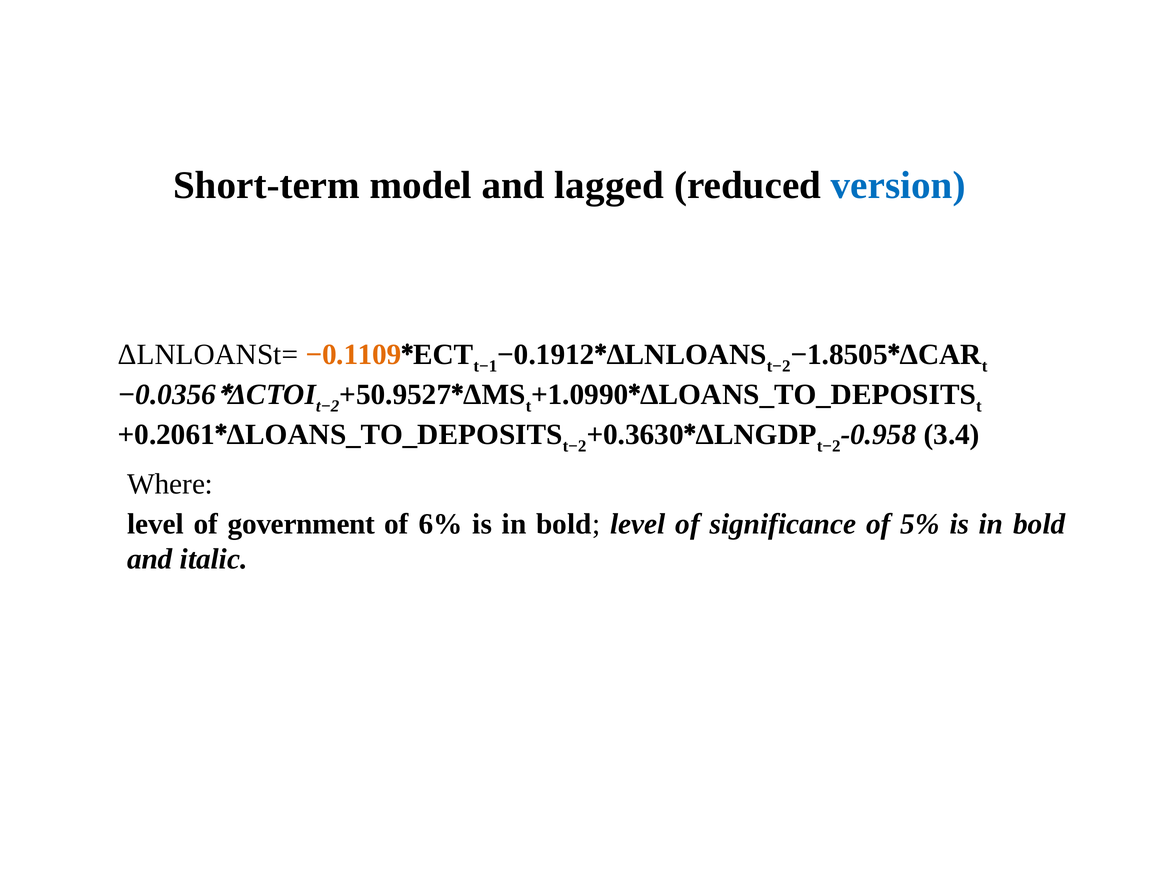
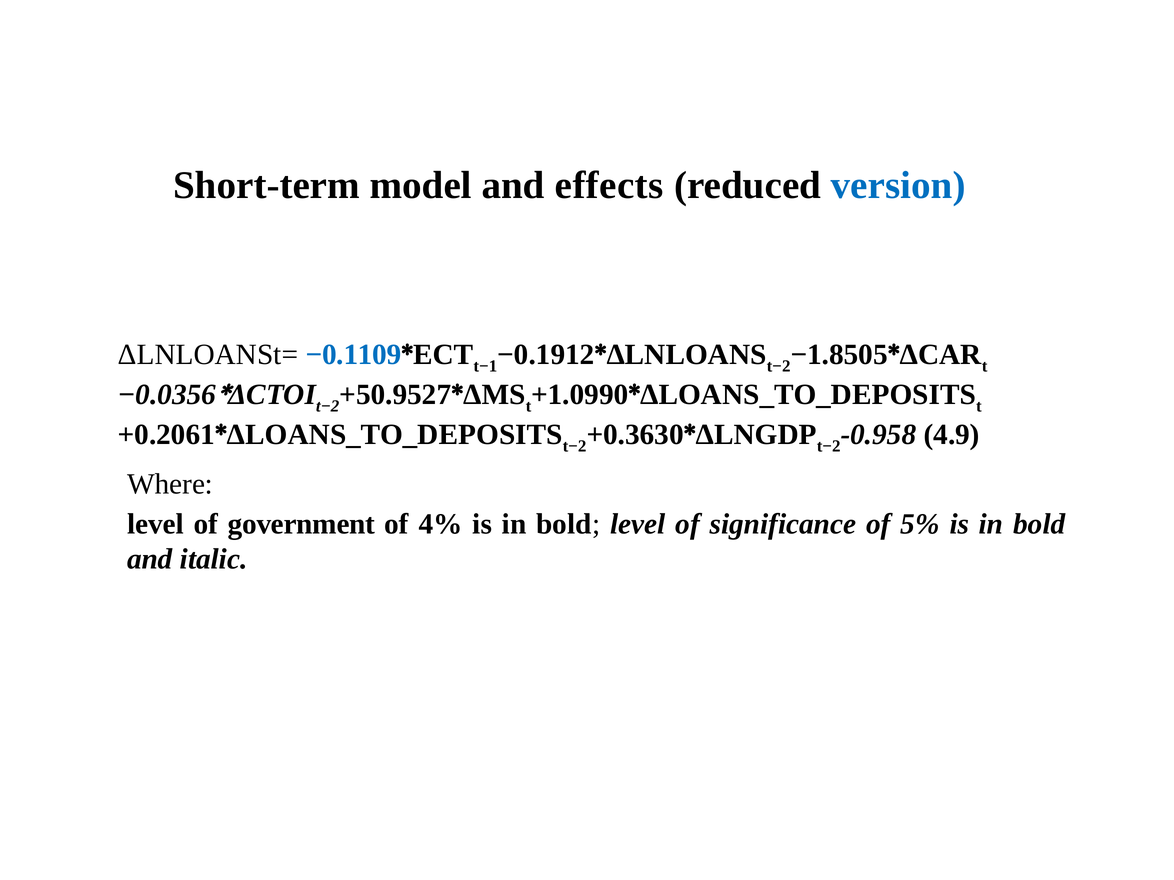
lagged: lagged -> effects (609, 186)
−0.1109 colour: orange -> blue (354, 355)
3.4: 3.4 -> 4.9 (952, 435)
6%: 6% -> 4% (441, 524)
